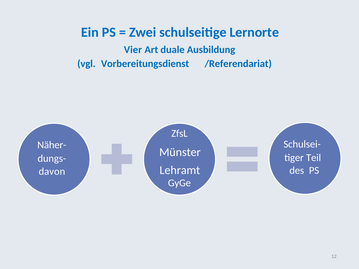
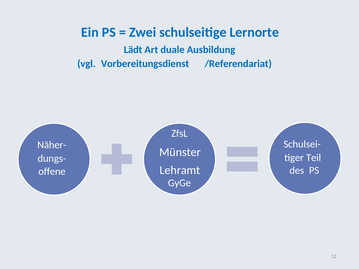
Vier: Vier -> Lädt (133, 50)
davon: davon -> offene (52, 172)
